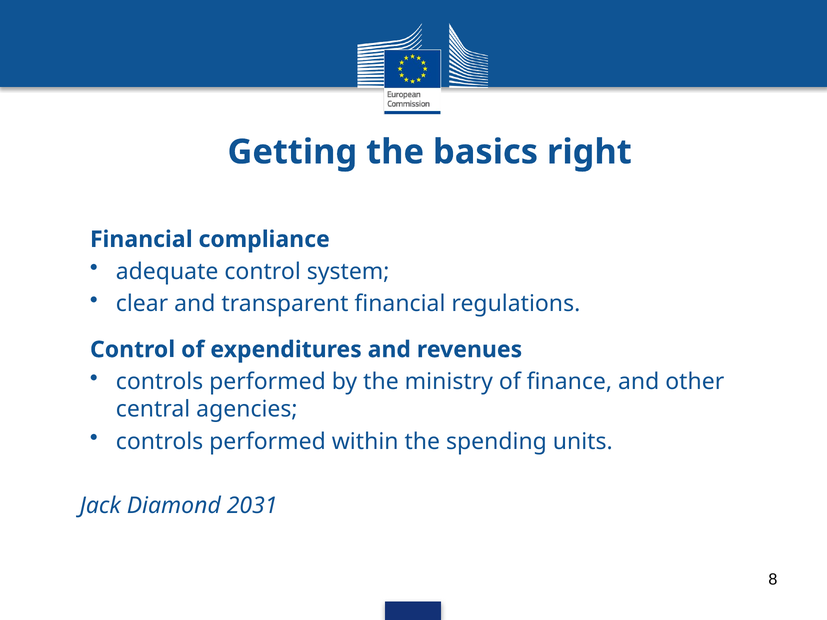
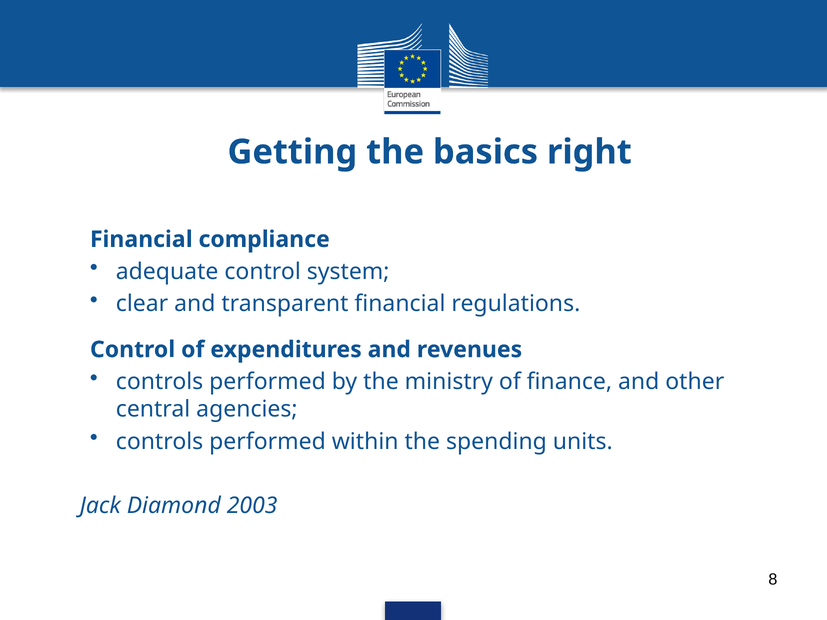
2031: 2031 -> 2003 (252, 506)
